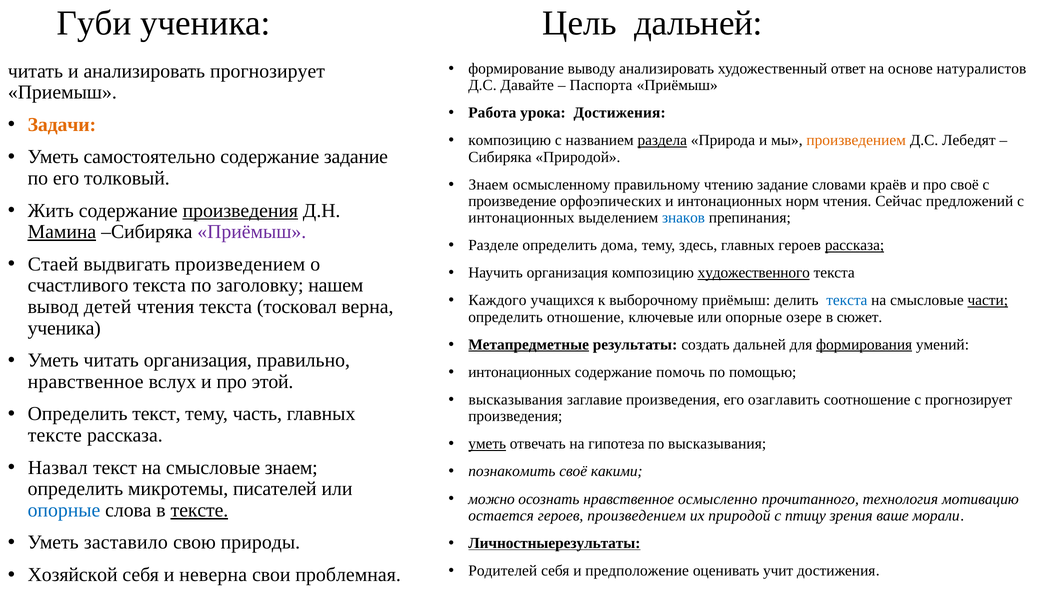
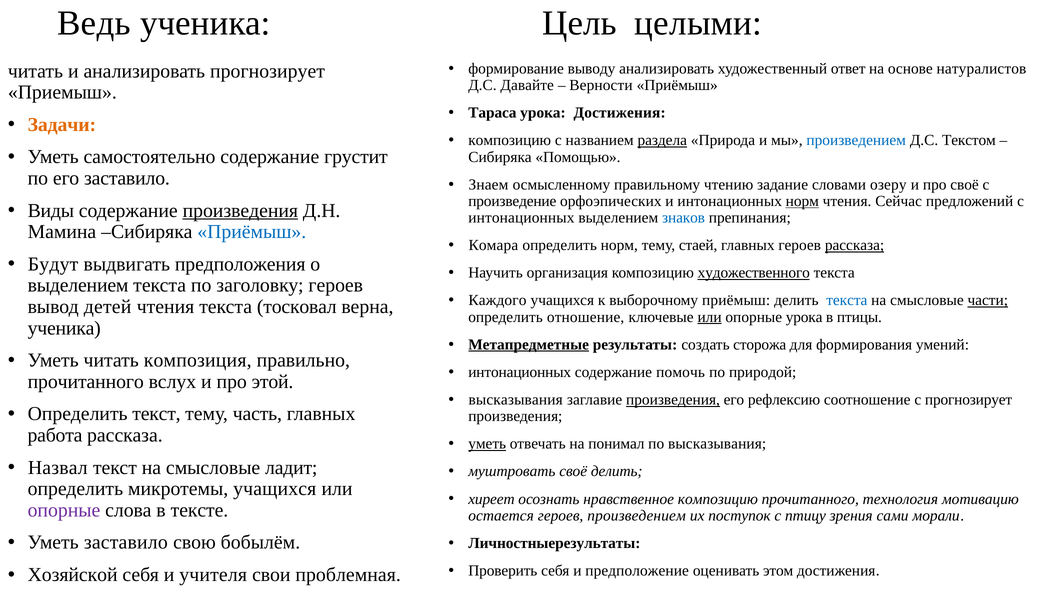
Губи: Губи -> Ведь (94, 23)
Цель дальней: дальней -> целыми (698, 23)
Паспорта: Паспорта -> Верности (601, 85)
Работа: Работа -> Тараса (492, 113)
произведением colour: orange -> blue (856, 140)
Лебедят: Лебедят -> Текстом (969, 140)
содержание задание: задание -> грустит (356, 157)
Сибиряка Природой: Природой -> Помощью (578, 157)
его толковый: толковый -> заставило (127, 178)
краёв: краёв -> озеру (888, 185)
норм underline: none -> present (802, 201)
Жить: Жить -> Виды (51, 211)
Мамина underline: present -> none (62, 232)
Приёмыш colour: purple -> blue (252, 232)
Разделе: Разделе -> Комара (493, 245)
определить дома: дома -> норм (619, 245)
здесь: здесь -> стаей (698, 245)
Стаей: Стаей -> Будут (53, 264)
выдвигать произведением: произведением -> предположения (240, 264)
счастливого: счастливого -> выделением (78, 286)
заголовку нашем: нашем -> героев (336, 286)
или underline: none -> present (710, 317)
опорные озере: озере -> урока (804, 317)
сюжет: сюжет -> птицы (859, 317)
создать дальней: дальней -> сторожа (760, 345)
формирования underline: present -> none (864, 345)
читать организация: организация -> композиция (198, 361)
помощью: помощью -> природой (763, 372)
нравственное: нравственное -> прочитанного (86, 382)
произведения underline: none -> present (673, 400)
озаглавить: озаглавить -> рефлексию (784, 400)
тексте: тексте -> работа (55, 435)
гипотеза: гипотеза -> понимал (616, 444)
смысловые знаем: знаем -> ладит (291, 468)
познакомить: познакомить -> муштровать (512, 472)
своё какими: какими -> делить (617, 472)
микротемы писателей: писателей -> учащихся (275, 489)
можно: можно -> хиреет (491, 499)
нравственное осмысленно: осмысленно -> композицию (718, 499)
опорные colour: blue -> purple (64, 510)
тексте underline: present -> none (199, 510)
их природой: природой -> поступок (739, 516)
ваше: ваше -> сами (893, 516)
природы: природы -> бобылём (260, 543)
Личностныерезультаты underline: present -> none (554, 543)
Родителей: Родителей -> Проверить (503, 571)
учит: учит -> этом (778, 571)
неверна: неверна -> учителя (213, 575)
